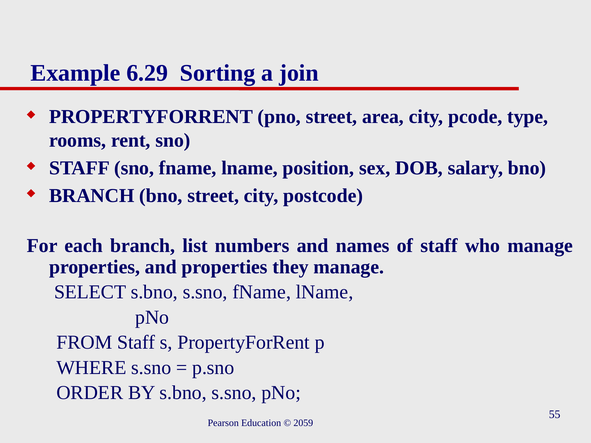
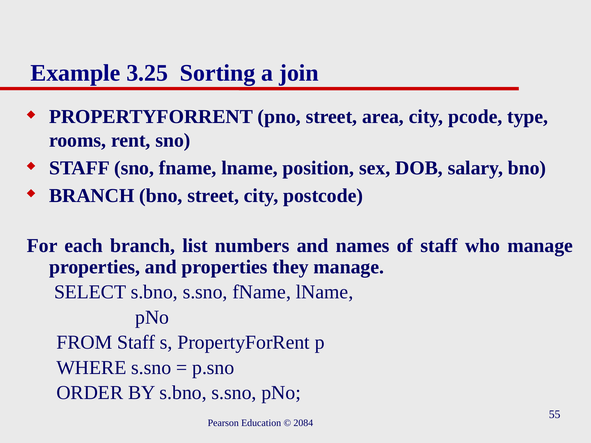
6.29: 6.29 -> 3.25 (147, 73)
2059: 2059 -> 2084 (303, 423)
